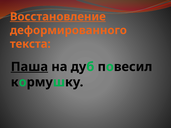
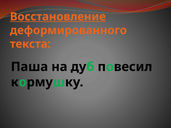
Паша underline: present -> none (29, 67)
